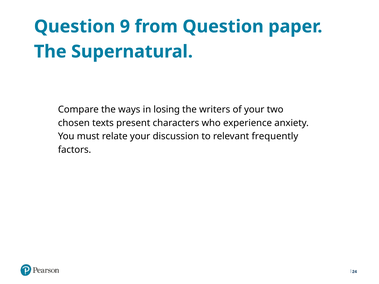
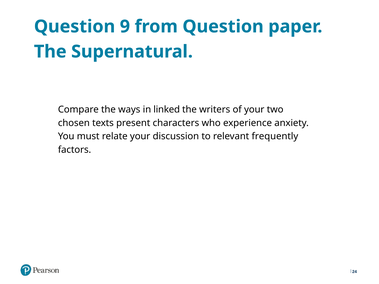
losing: losing -> linked (167, 110)
